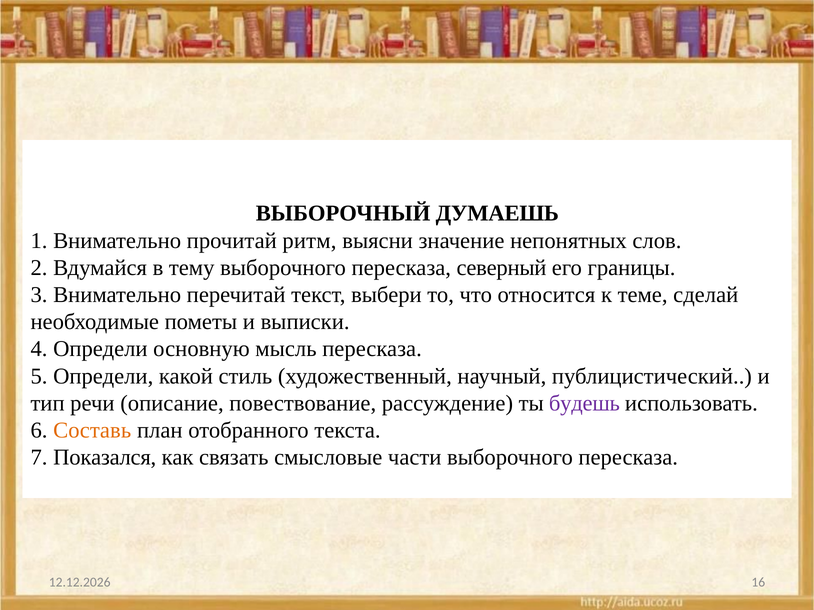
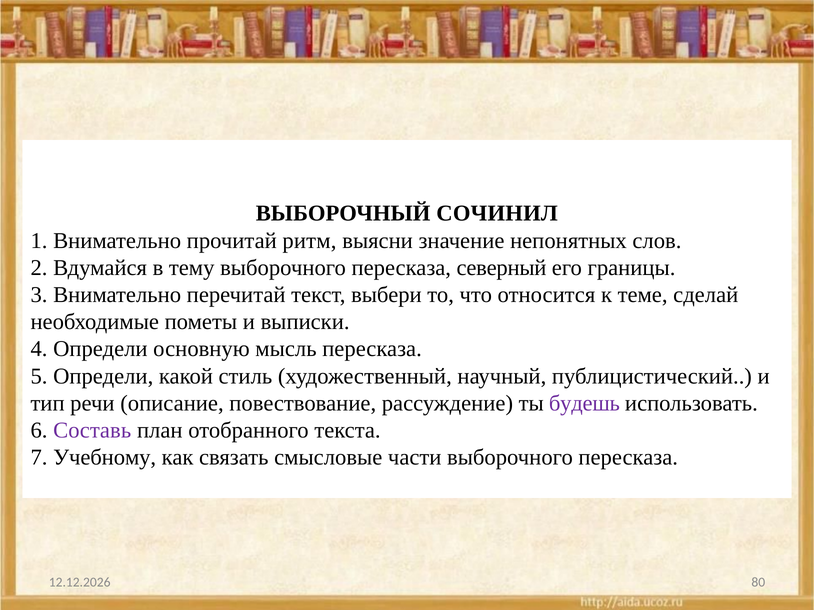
ДУМАЕШЬ: ДУМАЕШЬ -> СОЧИНИЛ (497, 214)
Составь colour: orange -> purple (92, 431)
Показался: Показался -> Учебному (105, 458)
16: 16 -> 80 (758, 583)
